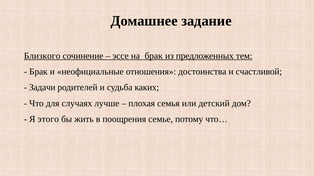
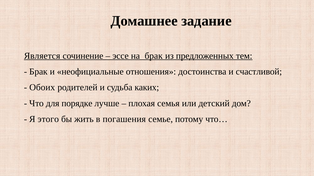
Близкого: Близкого -> Является (42, 56)
Задачи: Задачи -> Обоих (42, 88)
случаях: случаях -> порядке (77, 104)
поощрения: поощрения -> погашения (124, 120)
